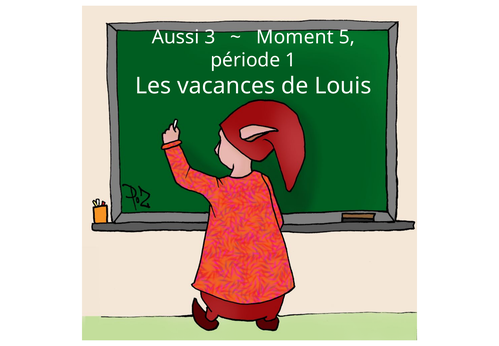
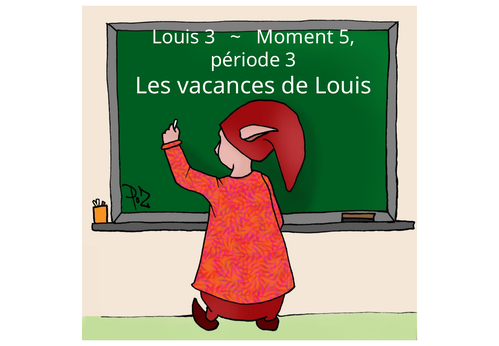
Aussi: Aussi -> Louis (176, 37)
période 1: 1 -> 3 (291, 60)
